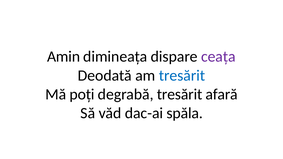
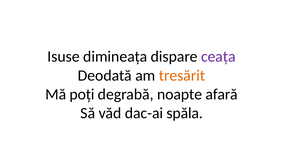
Amin: Amin -> Isuse (63, 57)
tresărit colour: blue -> orange (182, 76)
degrabă tresărit: tresărit -> noapte (180, 94)
